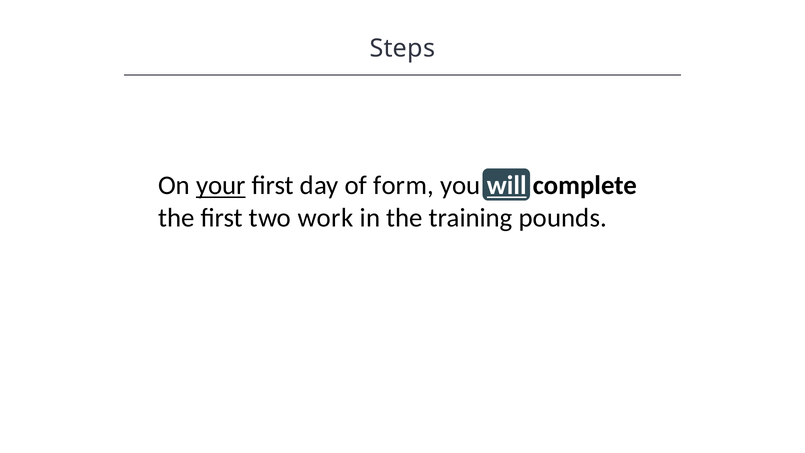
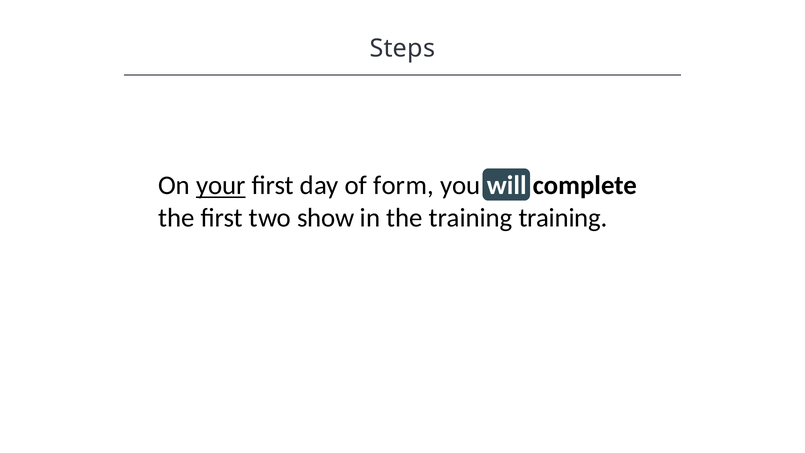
will underline: present -> none (507, 185)
work: work -> show (326, 218)
training pounds: pounds -> training (563, 218)
